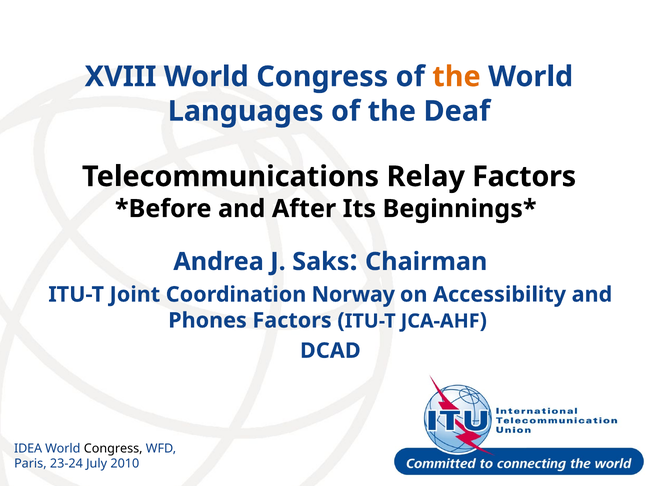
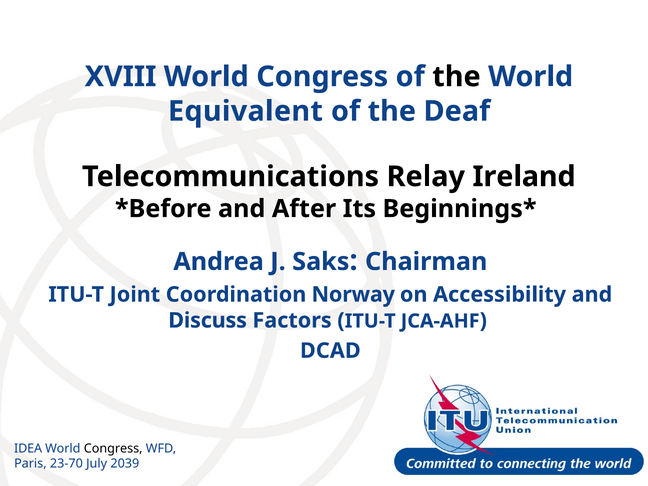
the colour: orange -> black (456, 77)
Languages: Languages -> Equivalent (245, 111)
Relay Factors: Factors -> Ireland (524, 177)
Phones: Phones -> Discuss (208, 320)
23-24: 23-24 -> 23-70 (66, 464)
2010: 2010 -> 2039 (125, 464)
